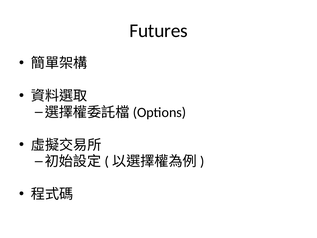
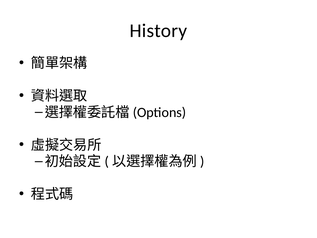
Futures: Futures -> History (158, 31)
